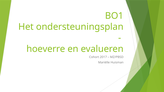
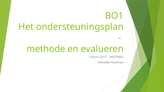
hoeverre: hoeverre -> methode (46, 49)
